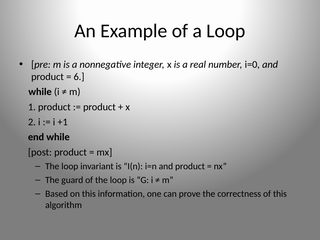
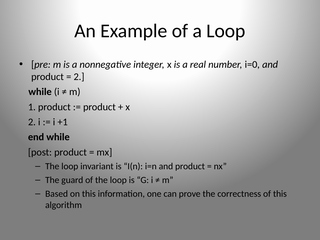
6: 6 -> 2 (79, 77)
